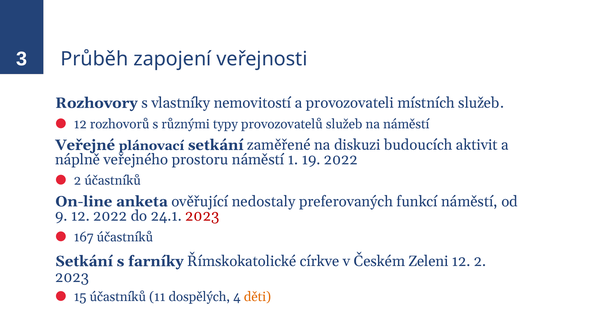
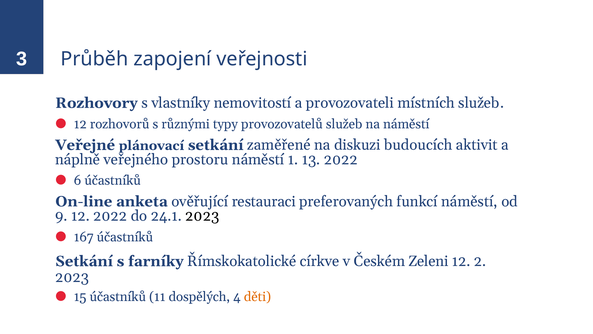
19: 19 -> 13 (311, 159)
2: 2 -> 6 (78, 180)
nedostaly: nedostaly -> restauraci (264, 201)
2023 colour: red -> black (202, 216)
